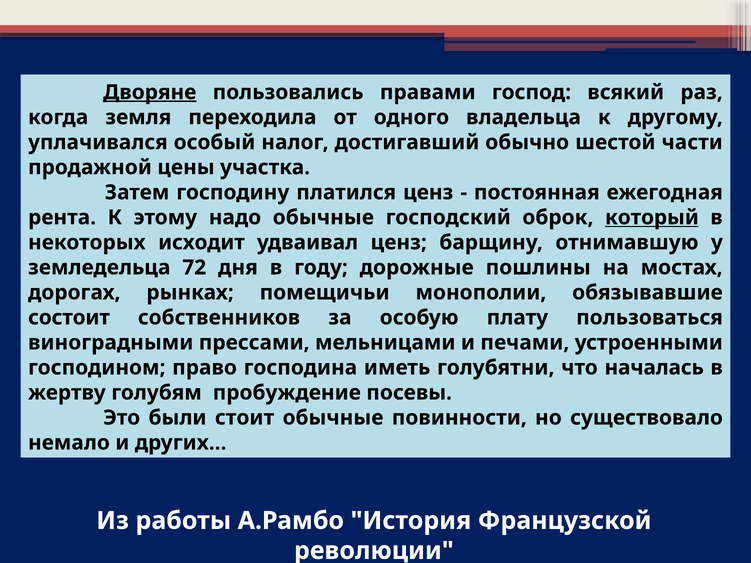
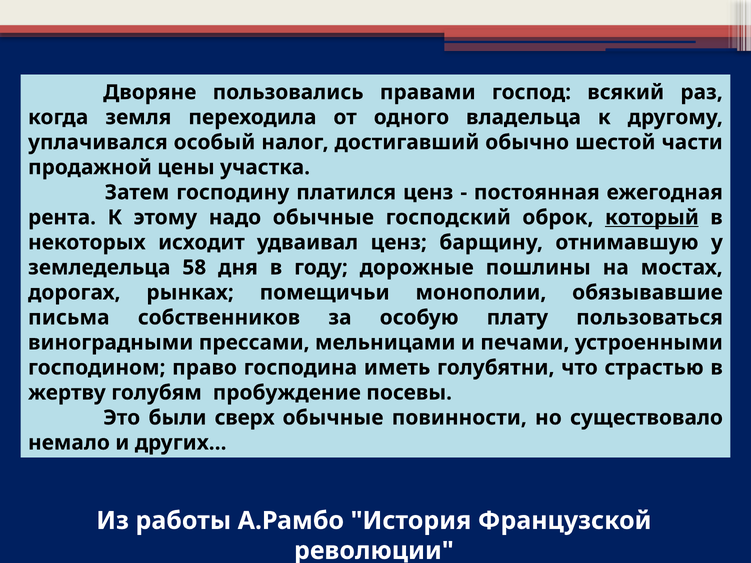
Дворяне underline: present -> none (150, 92)
72: 72 -> 58 (194, 268)
состоит: состоит -> письма (69, 318)
началась: началась -> страстью (654, 368)
стоит: стоит -> сверх (245, 418)
